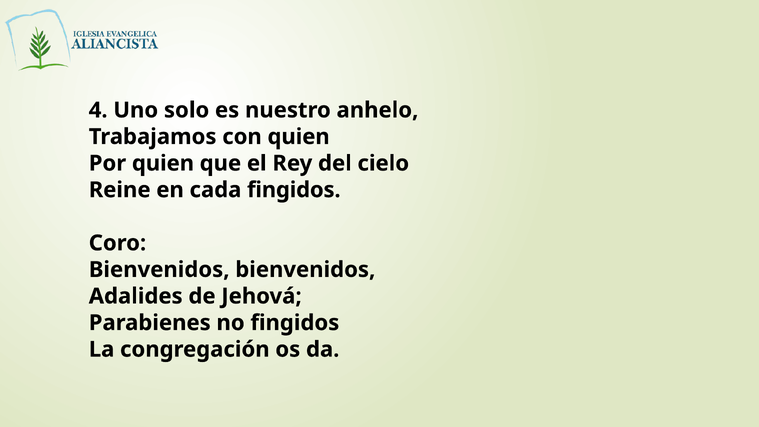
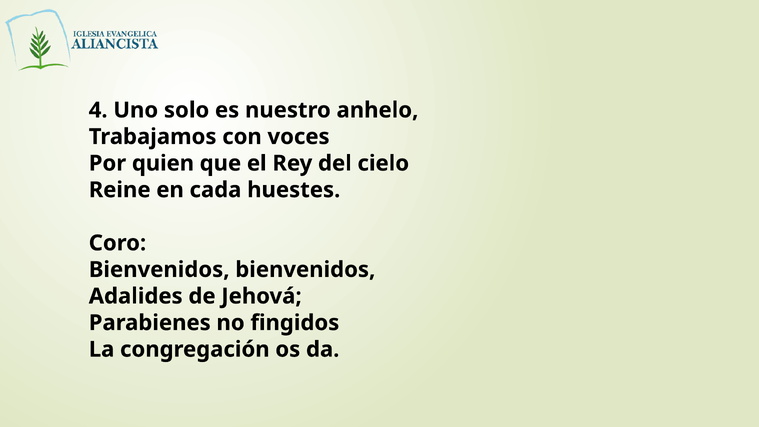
con quien: quien -> voces (299, 137)
cada fingidos: fingidos -> huestes (294, 190)
